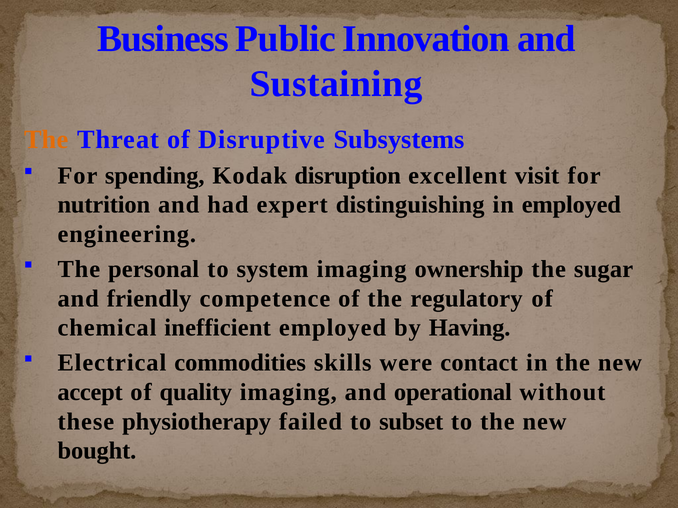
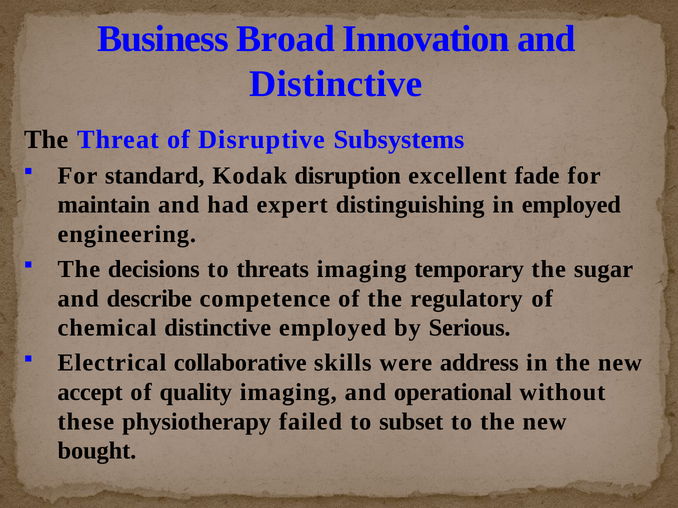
Public: Public -> Broad (286, 39)
Sustaining: Sustaining -> Distinctive (336, 84)
The colour: orange -> black (46, 140)
spending: spending -> standard (155, 176)
visit: visit -> fade (537, 176)
nutrition: nutrition -> maintain (104, 205)
personal: personal -> decisions (154, 269)
system: system -> threats (273, 269)
ownership: ownership -> temporary (469, 269)
friendly: friendly -> describe (149, 299)
chemical inefficient: inefficient -> distinctive (218, 328)
Having: Having -> Serious (470, 328)
commodities: commodities -> collaborative (240, 363)
contact: contact -> address (479, 363)
